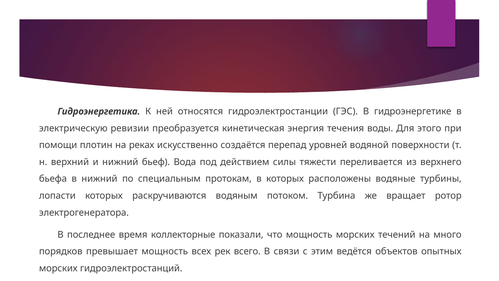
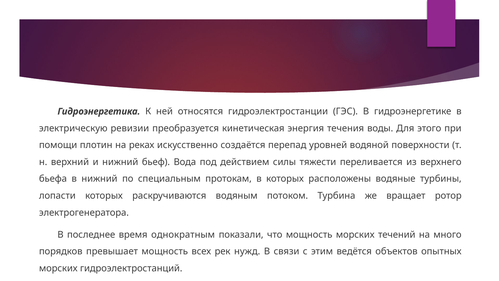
коллекторные: коллекторные -> однократным (183, 234)
всего: всего -> нужд (247, 251)
